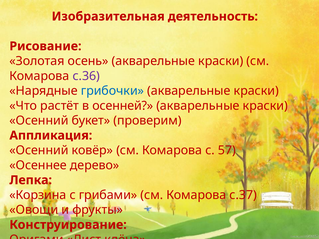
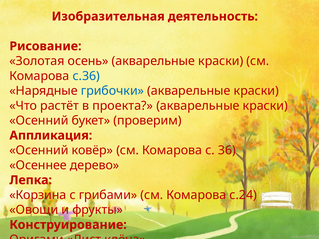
с.36 colour: purple -> blue (86, 76)
осенней: осенней -> проекта (123, 106)
57: 57 -> 36 (227, 151)
с.37: с.37 -> с.24 (243, 195)
